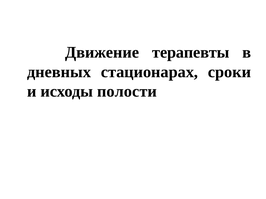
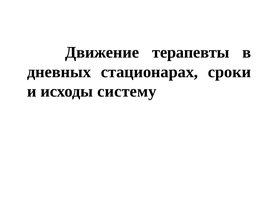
полости: полости -> систему (127, 92)
